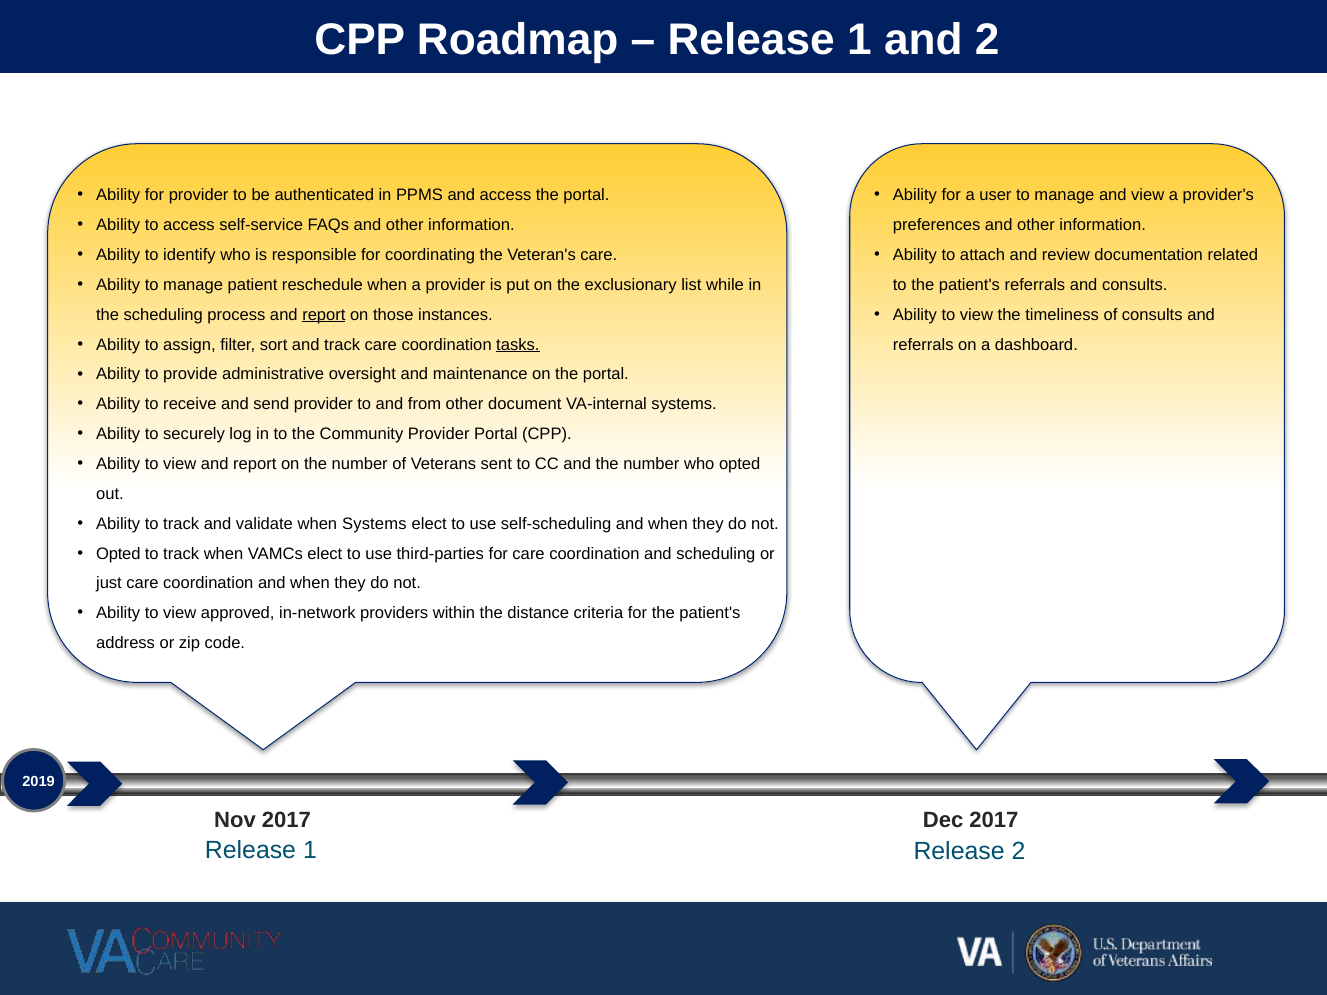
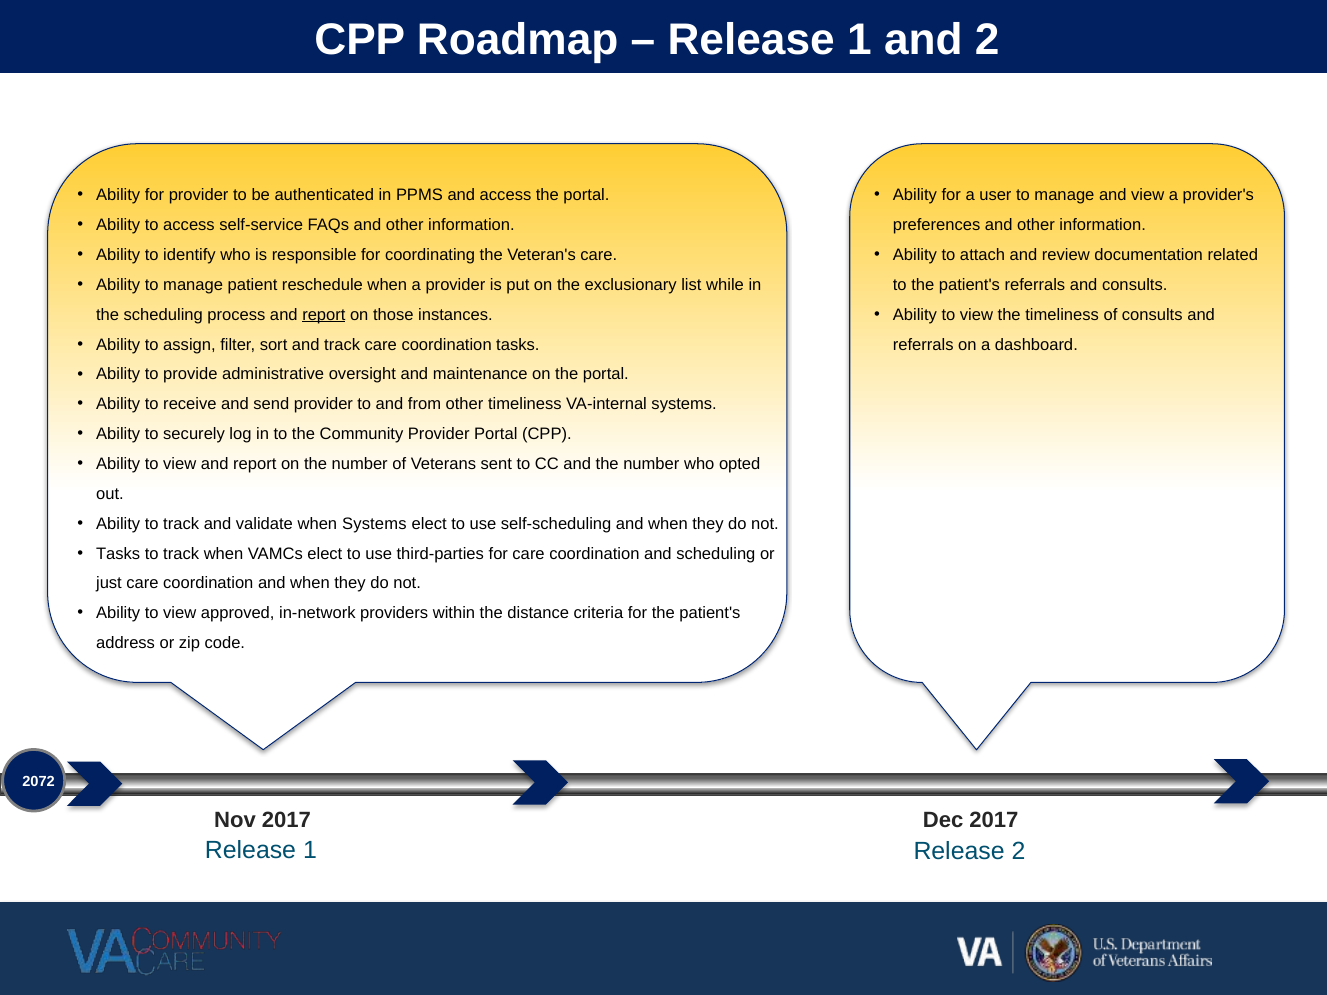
tasks underline: present -> none (518, 345)
other document: document -> timeliness (525, 404)
Opted: Opted -> Tasks (118, 554)
2019: 2019 -> 2072 (39, 781)
